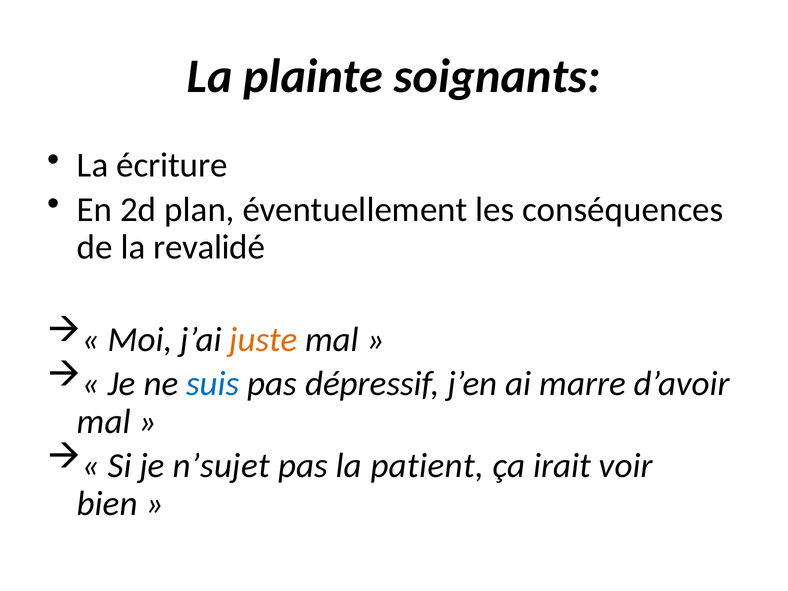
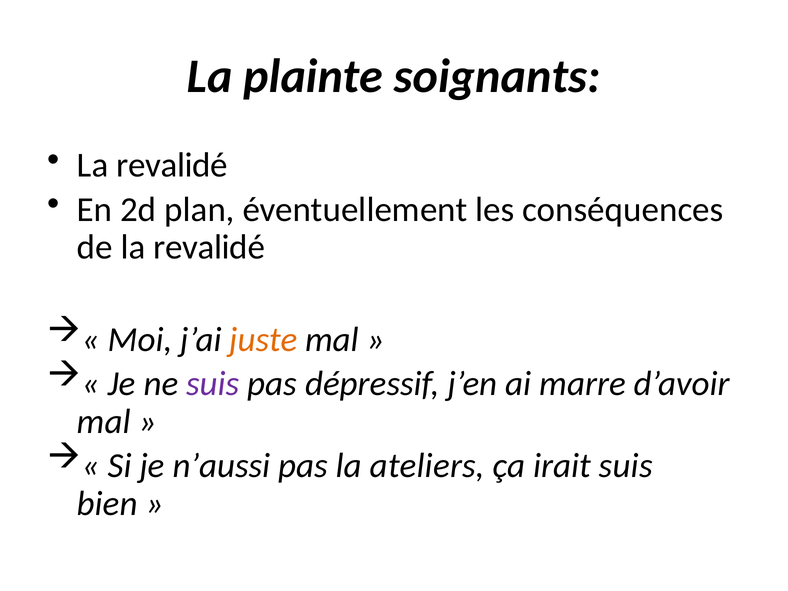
écriture: écriture -> revalidé (172, 165)
suis colour: blue -> purple (213, 384)
n’sujet: n’sujet -> n’aussi (221, 466)
patient: patient -> ateliers (427, 466)
irait voir: voir -> suis (626, 466)
